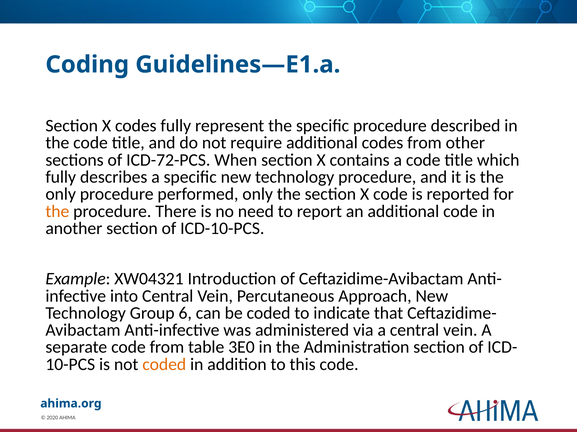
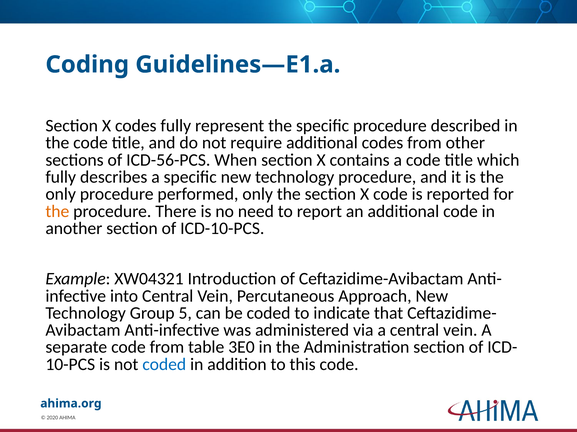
ICD-72-PCS: ICD-72-PCS -> ICD-56-PCS (168, 160)
6: 6 -> 5 (185, 314)
coded colour: orange -> blue (164, 365)
